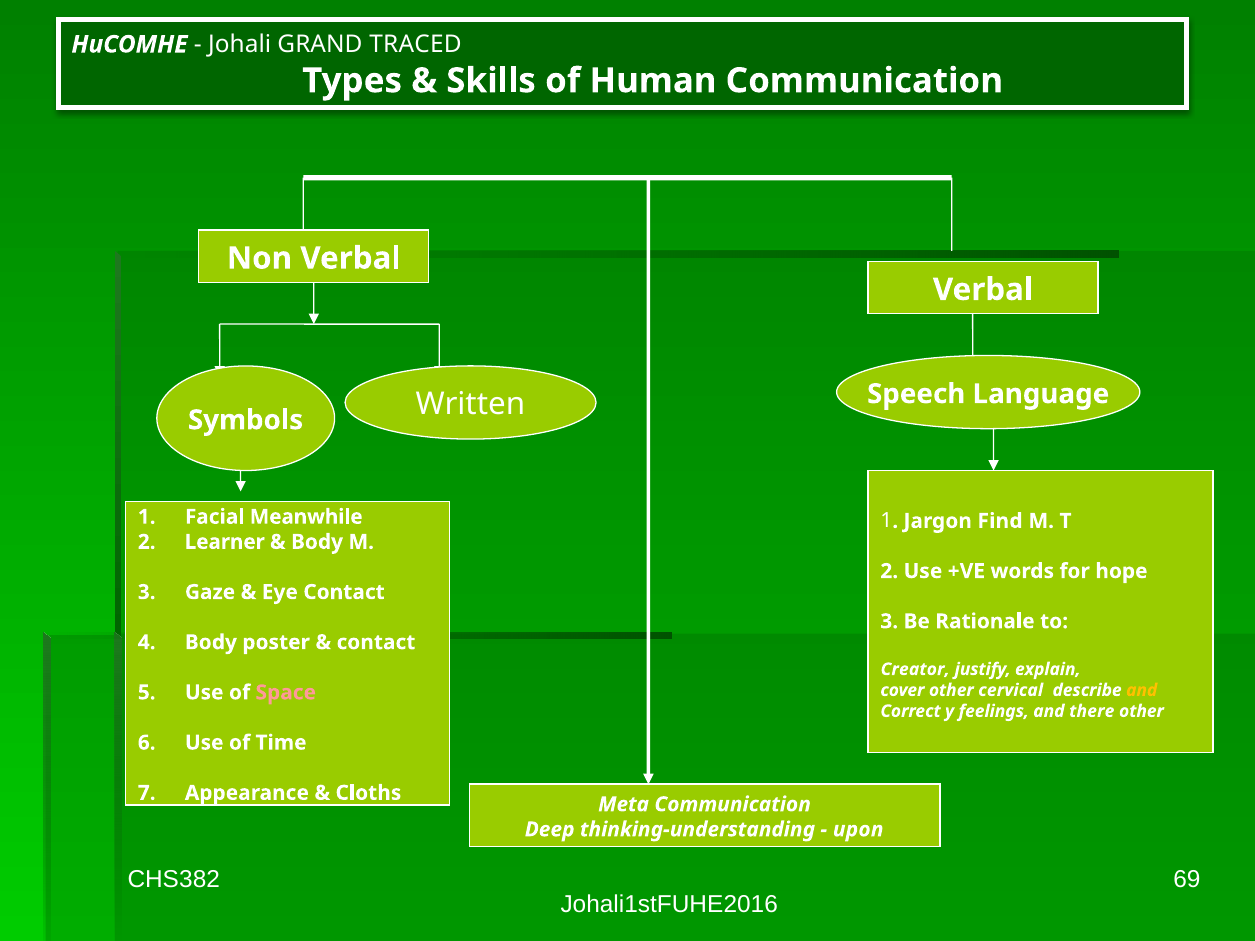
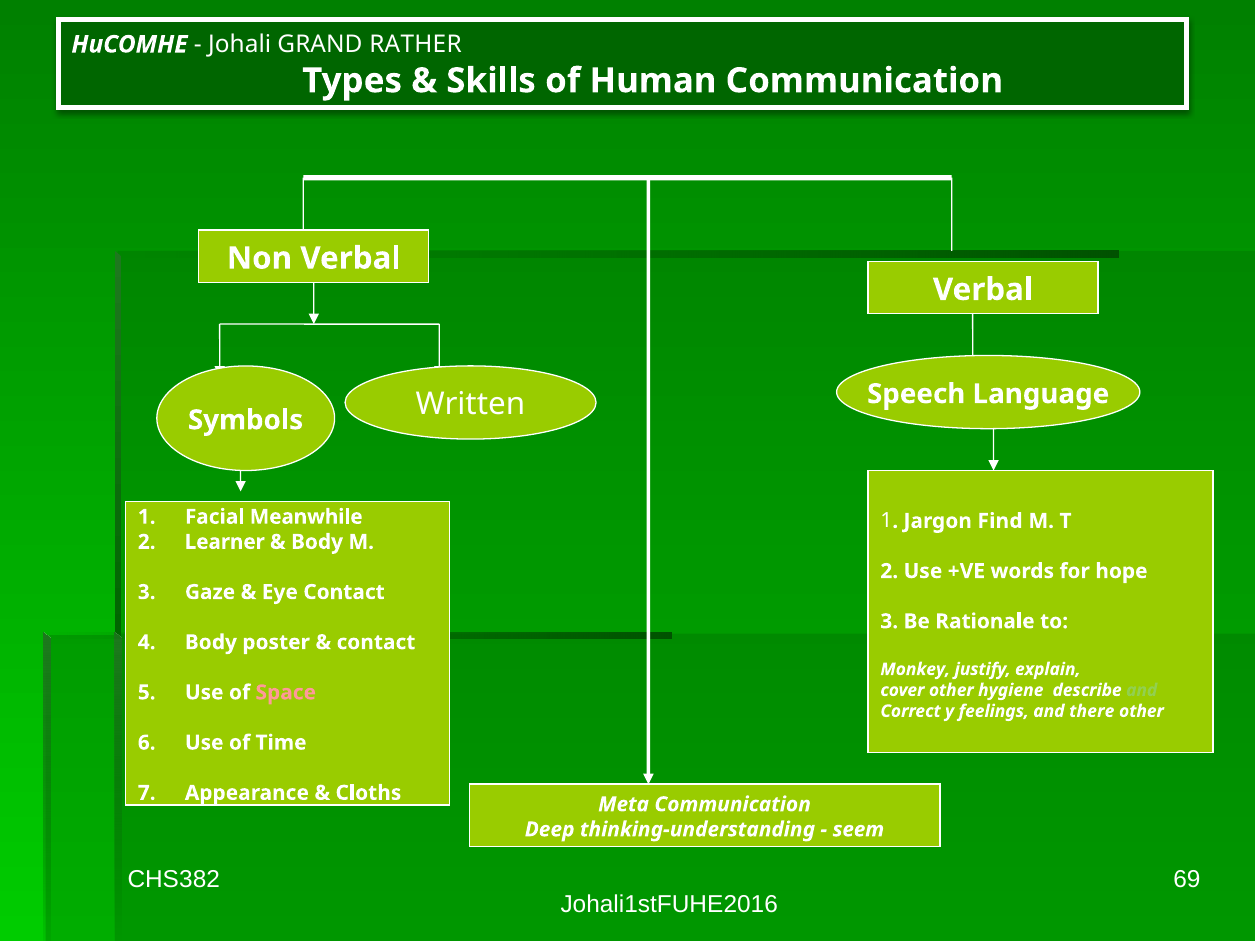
TRACED: TRACED -> RATHER (415, 44)
Creator: Creator -> Monkey (915, 669)
cervical: cervical -> hygiene (1011, 690)
and colour: yellow -> light green (1142, 690)
upon: upon -> seem (858, 830)
